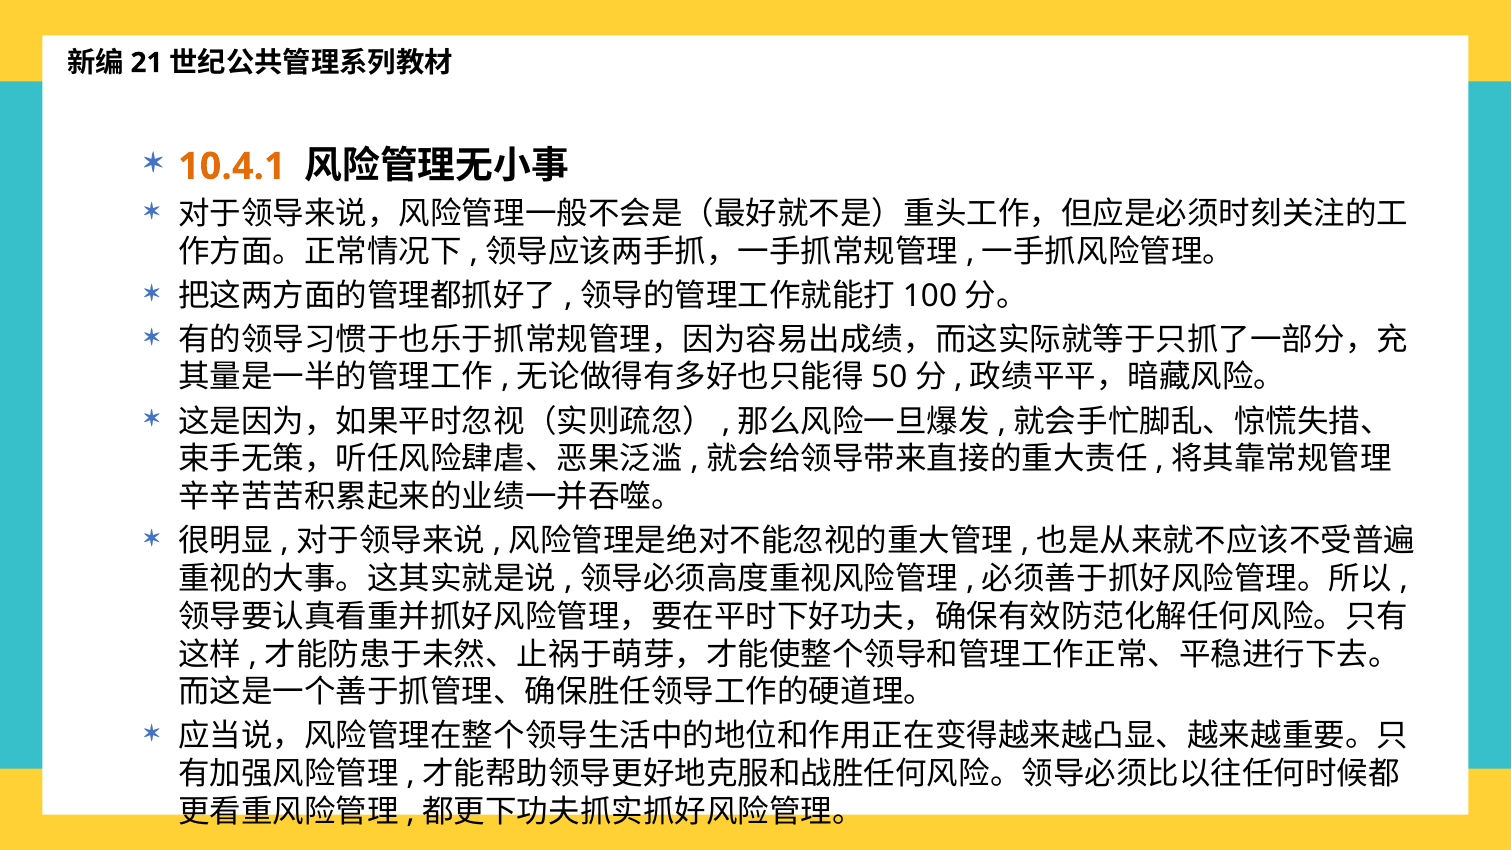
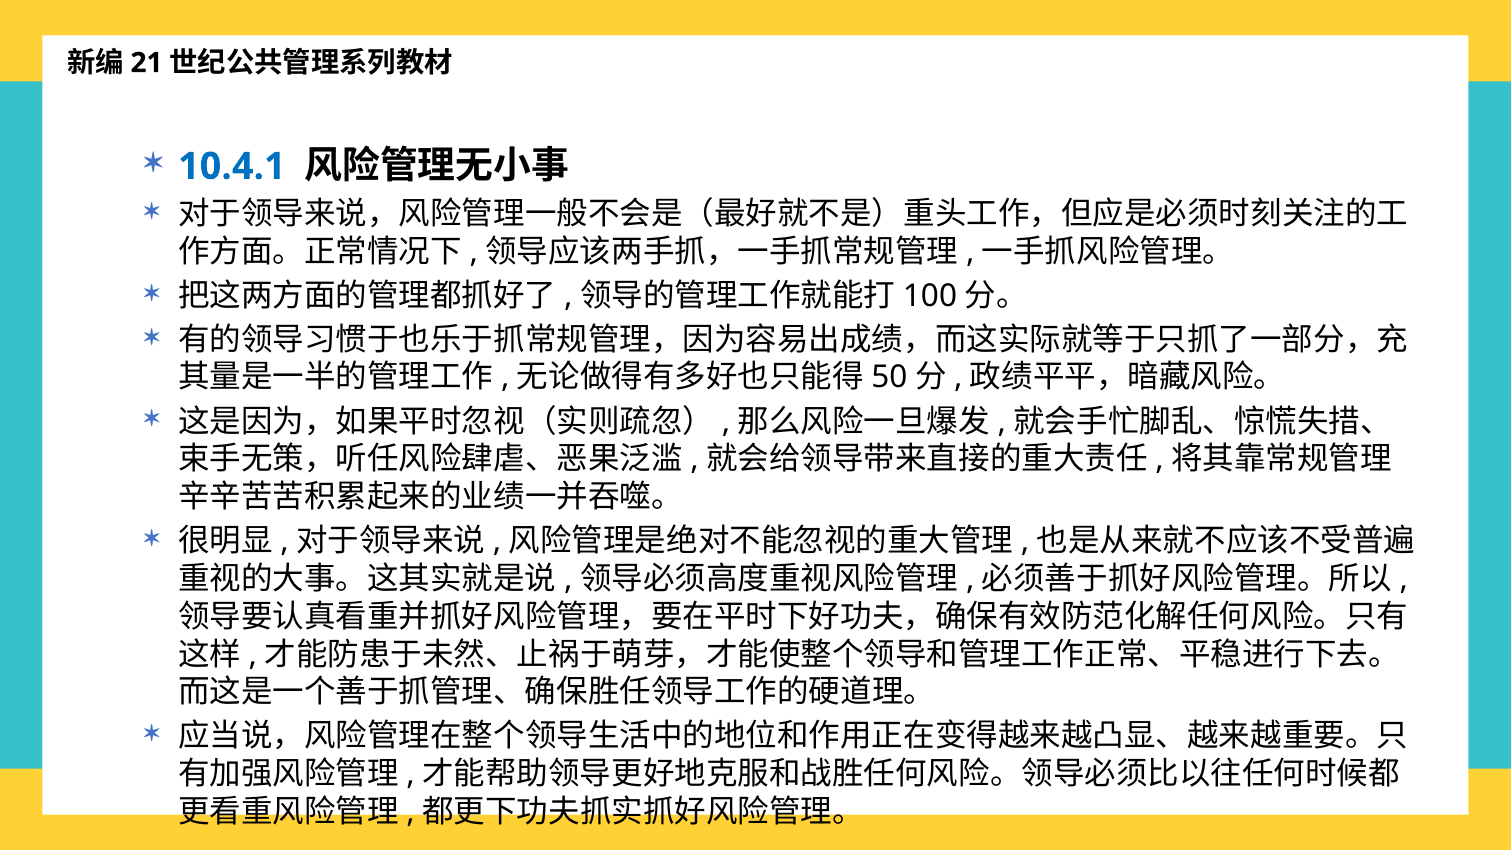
10.4.1 colour: orange -> blue (232, 166)
